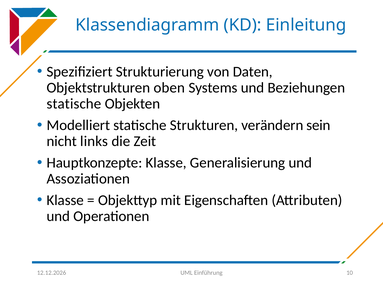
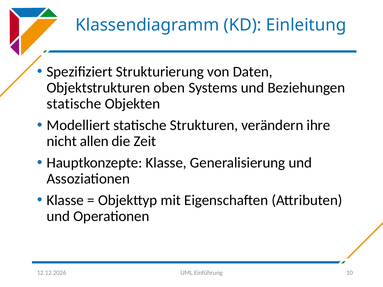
sein: sein -> ihre (318, 125)
links: links -> allen (94, 141)
